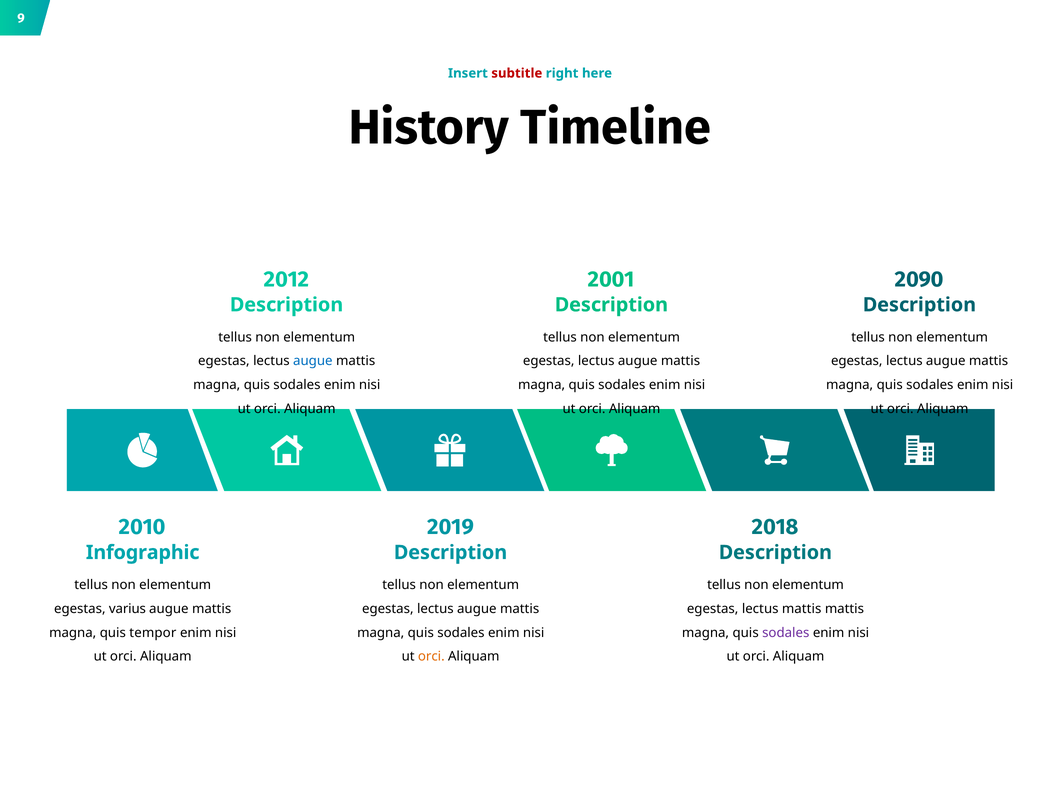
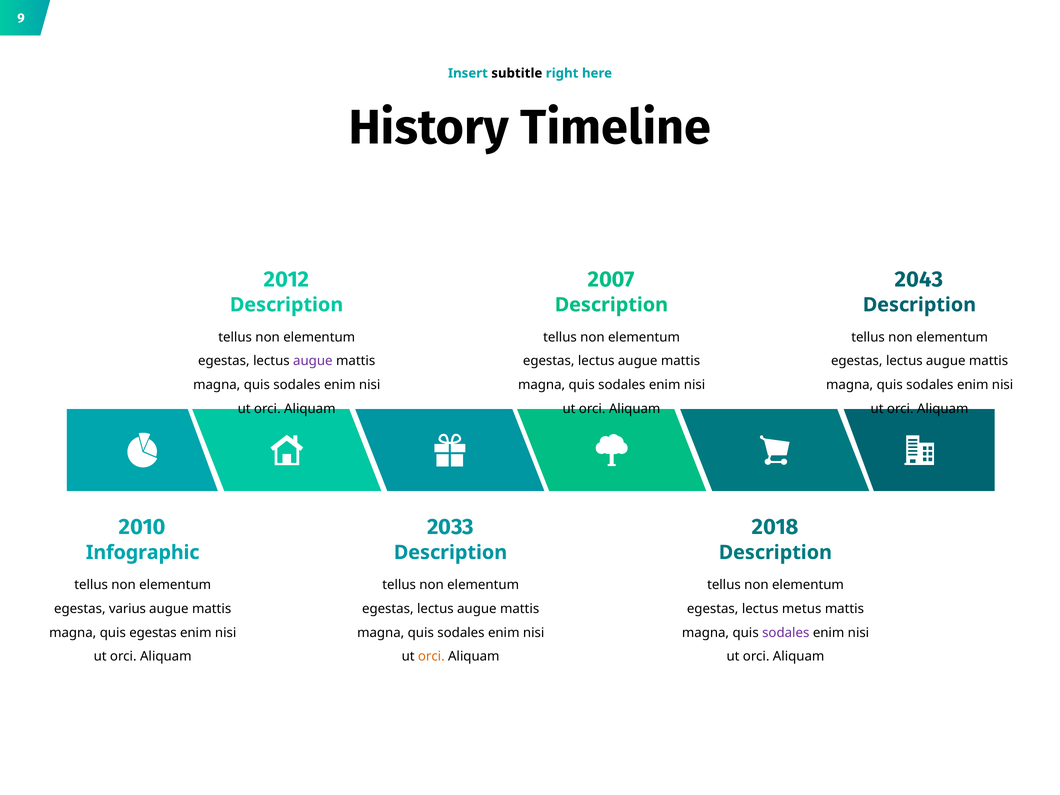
subtitle colour: red -> black (517, 73)
2001: 2001 -> 2007 (611, 279)
2090: 2090 -> 2043 (919, 279)
augue colour: blue -> purple (313, 361)
2019: 2019 -> 2033 (451, 527)
lectus mattis: mattis -> metus (802, 609)
quis tempor: tempor -> egestas (153, 633)
